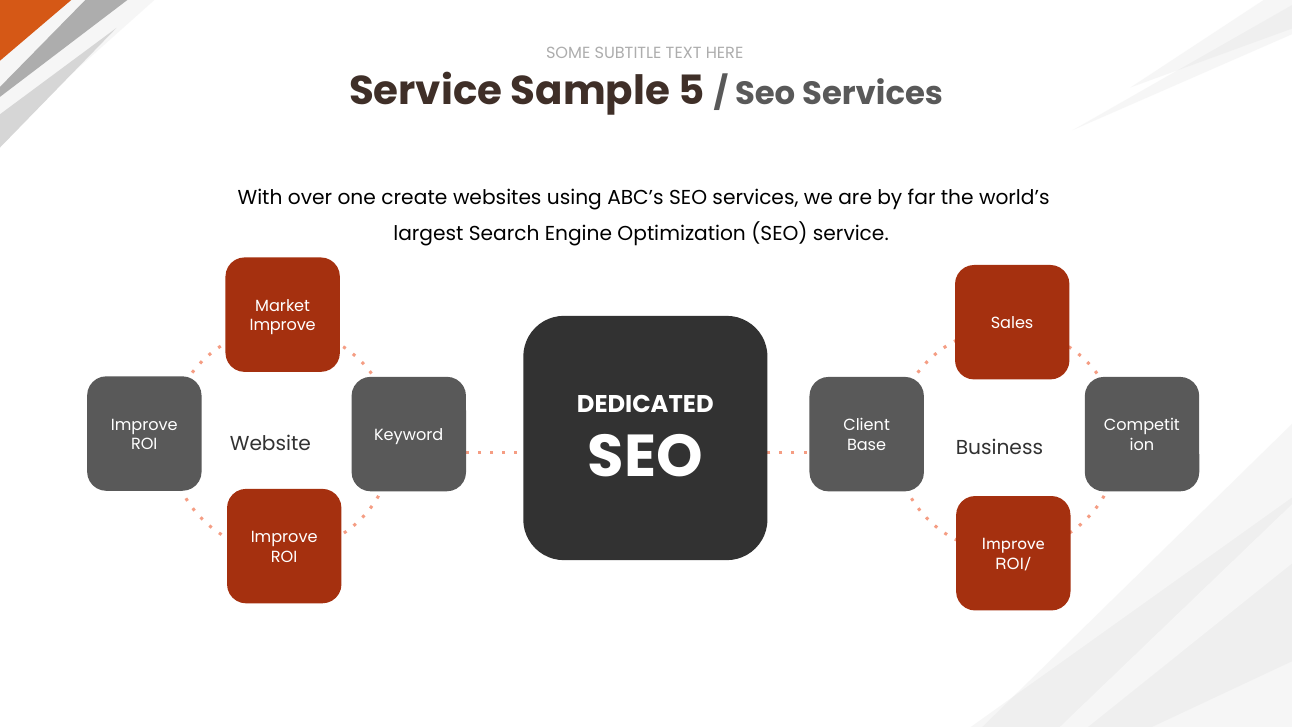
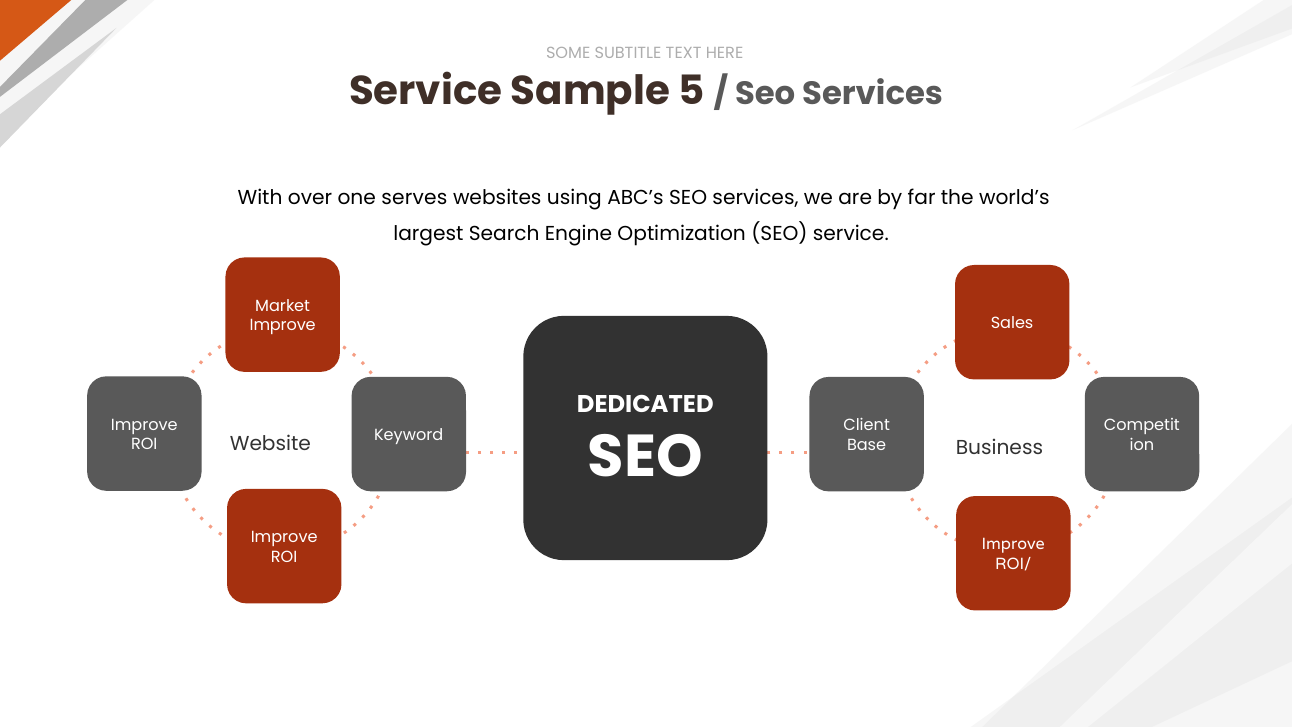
create: create -> serves (414, 198)
